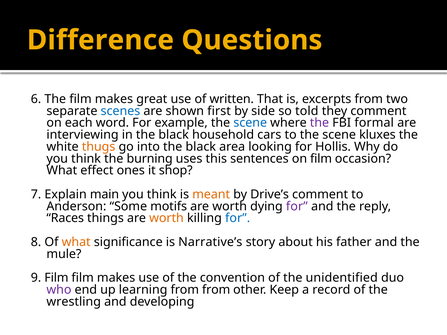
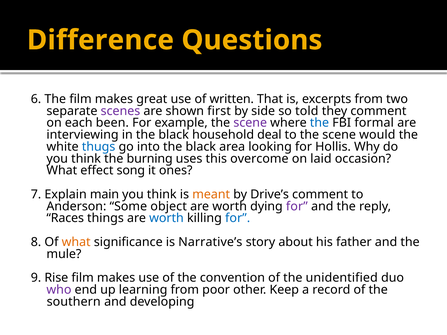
scenes colour: blue -> purple (120, 111)
word: word -> been (112, 123)
scene colour: blue -> purple (250, 123)
the colour: purple -> blue (319, 123)
cars: cars -> deal (269, 135)
kluxes: kluxes -> would (377, 135)
thugs colour: orange -> blue (99, 147)
sentences: sentences -> overcome (259, 159)
on film: film -> laid (321, 159)
ones: ones -> song (131, 171)
shop: shop -> ones (176, 171)
motifs: motifs -> object (169, 206)
worth colour: orange -> blue (166, 218)
9 Film: Film -> Rise (56, 278)
from from: from -> poor (216, 290)
wrestling: wrestling -> southern (74, 302)
